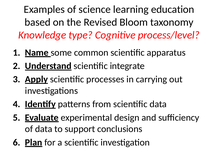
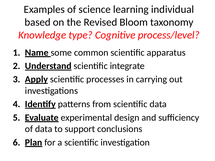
education: education -> individual (173, 9)
